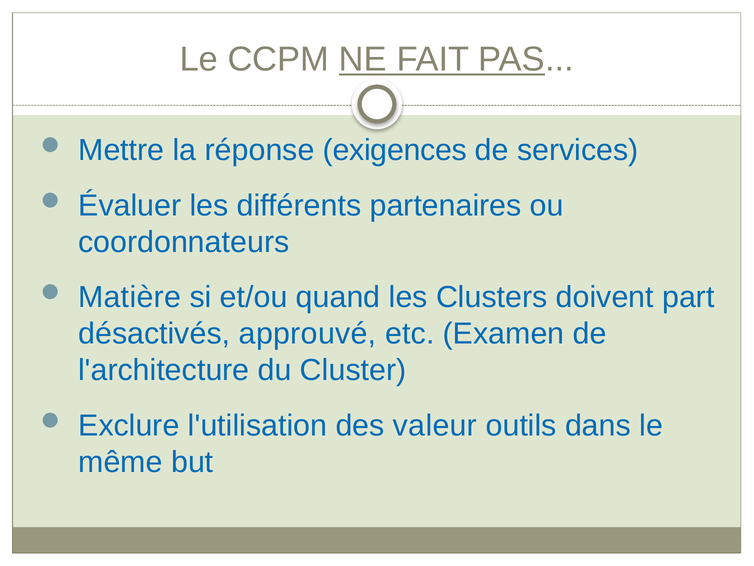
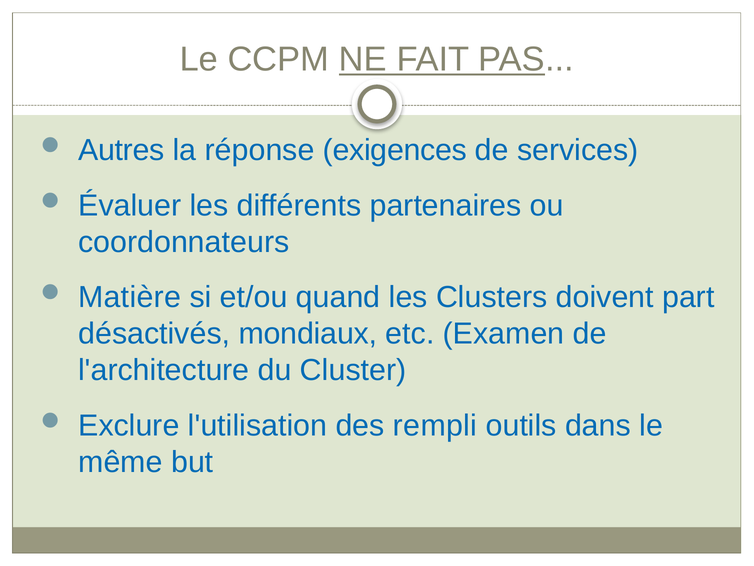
Mettre: Mettre -> Autres (121, 150)
approuvé: approuvé -> mondiaux (308, 334)
valeur: valeur -> rempli (435, 425)
